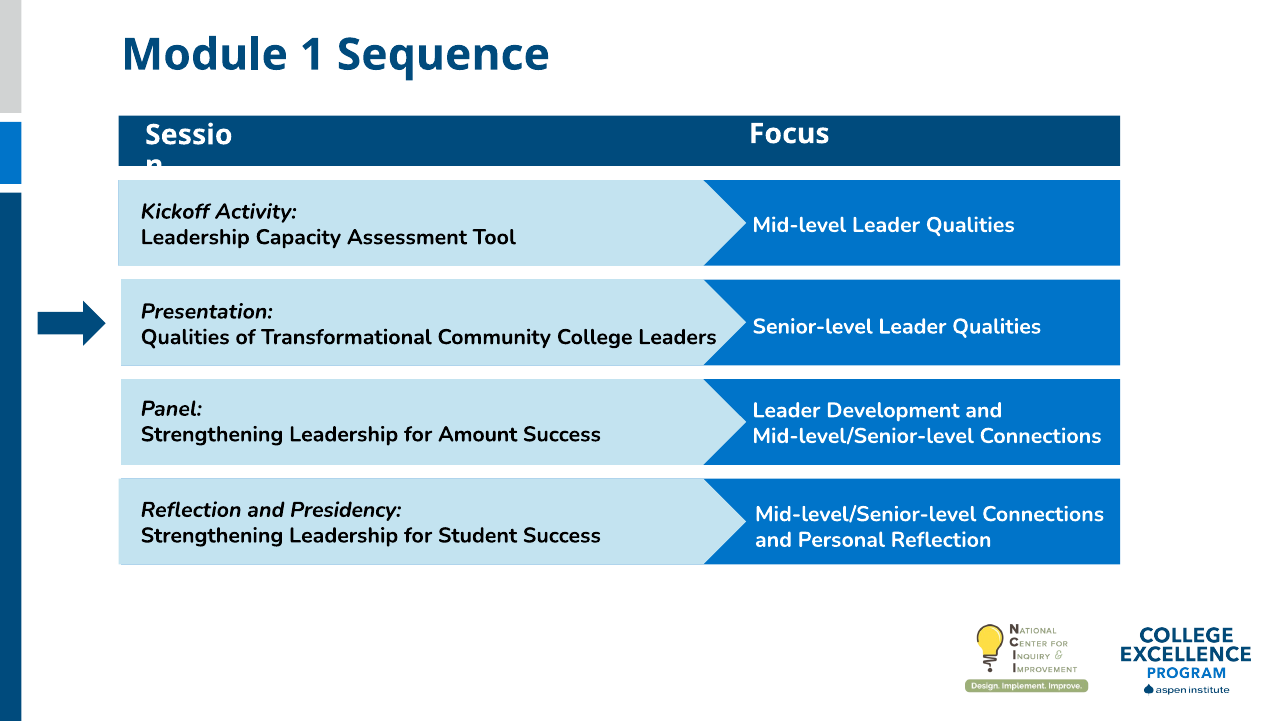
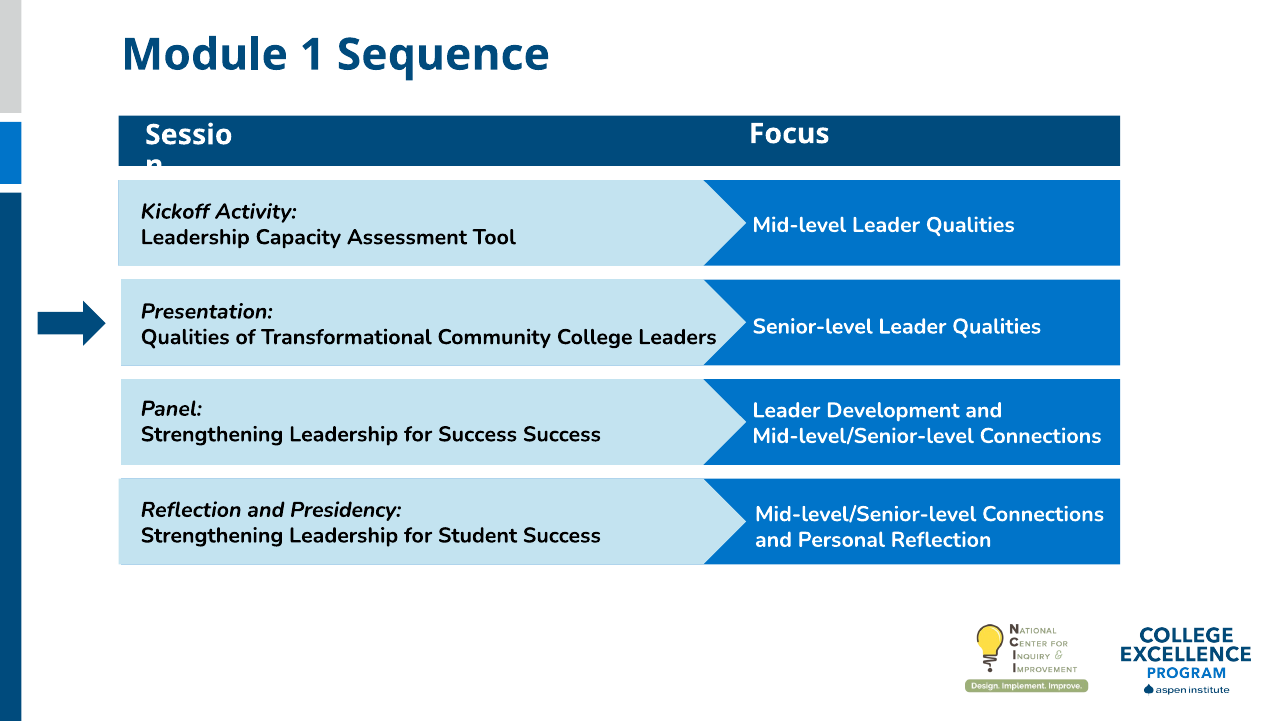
for Amount: Amount -> Success (478, 435)
